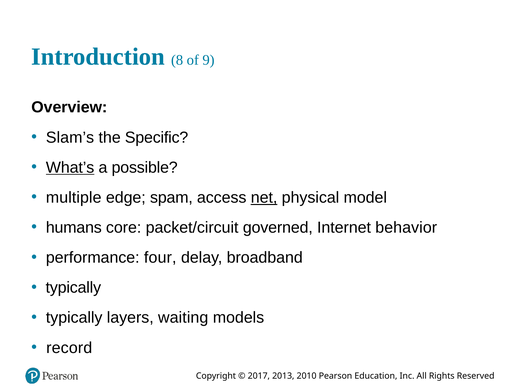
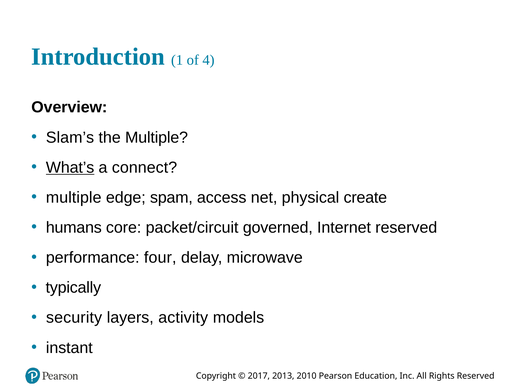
8: 8 -> 1 (177, 60)
9: 9 -> 4 (208, 60)
the Specific: Specific -> Multiple (157, 137)
possible: possible -> connect (145, 167)
net underline: present -> none (264, 197)
model: model -> create (365, 197)
Internet behavior: behavior -> reserved (406, 227)
broadband: broadband -> microwave (265, 257)
typically: typically -> security (74, 317)
waiting: waiting -> activity (183, 317)
record: record -> instant (69, 347)
